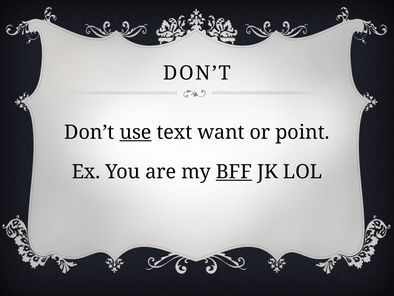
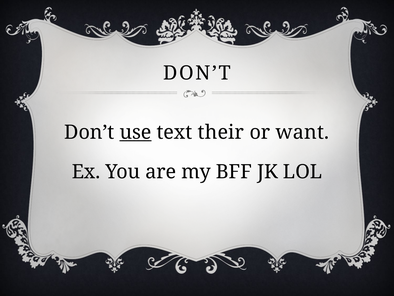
want: want -> their (221, 132)
point: point -> want (302, 132)
BFF underline: present -> none (234, 171)
